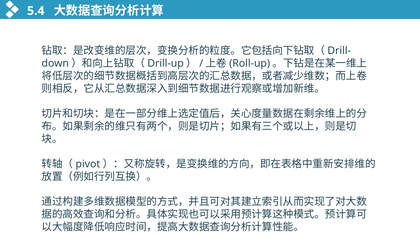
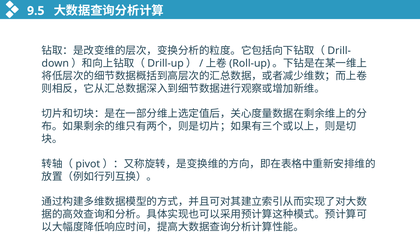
5.4: 5.4 -> 9.5 (36, 11)
